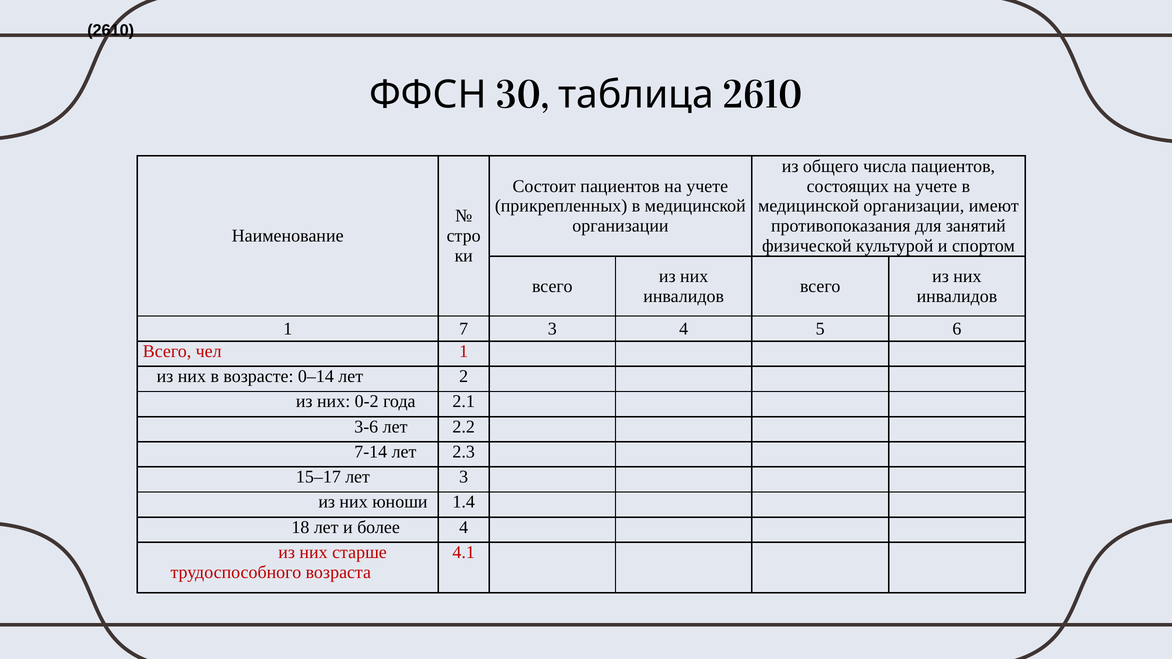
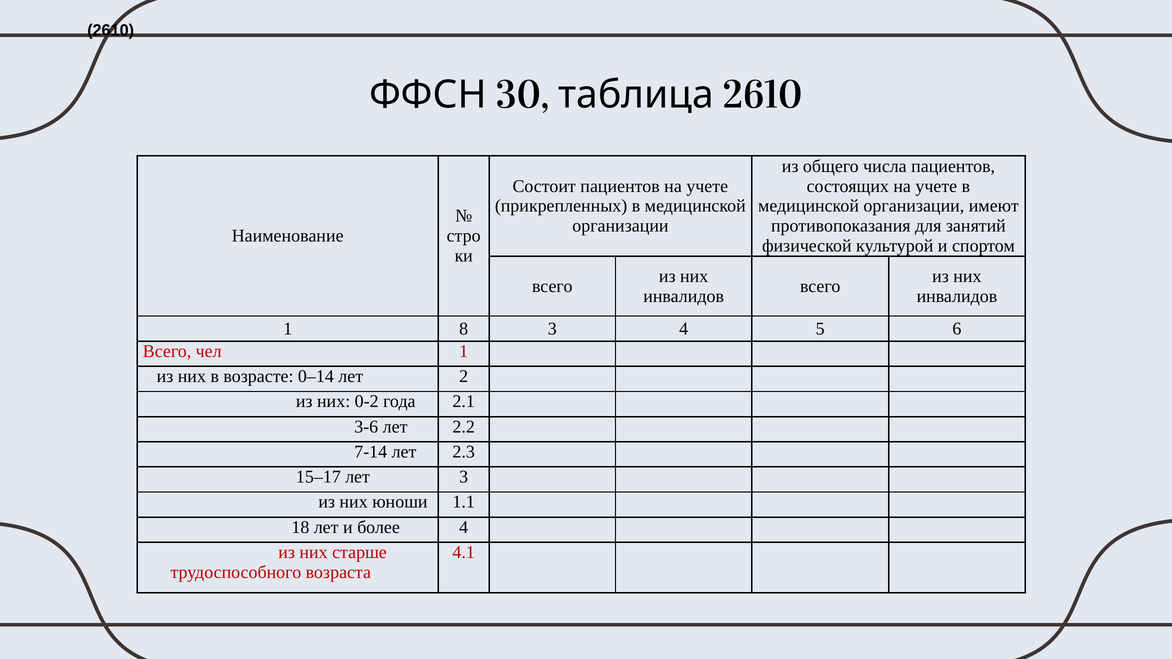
7: 7 -> 8 (464, 329)
1.4: 1.4 -> 1.1 (464, 502)
